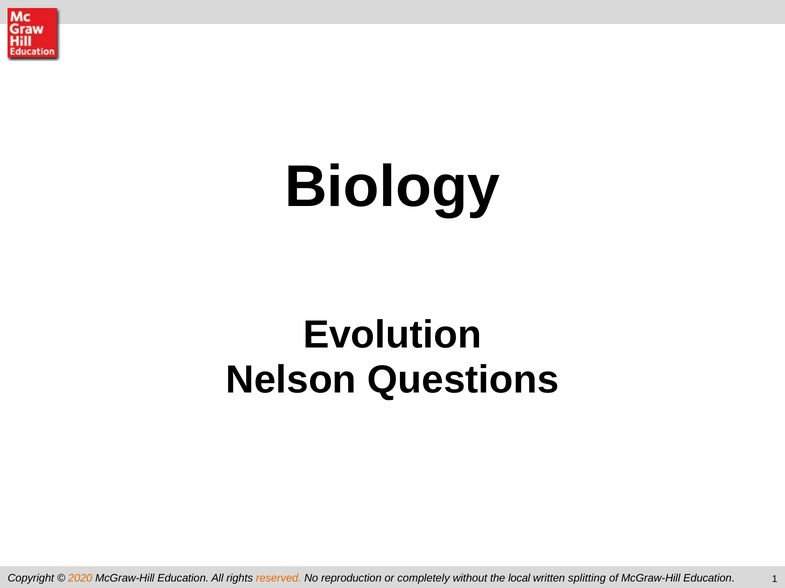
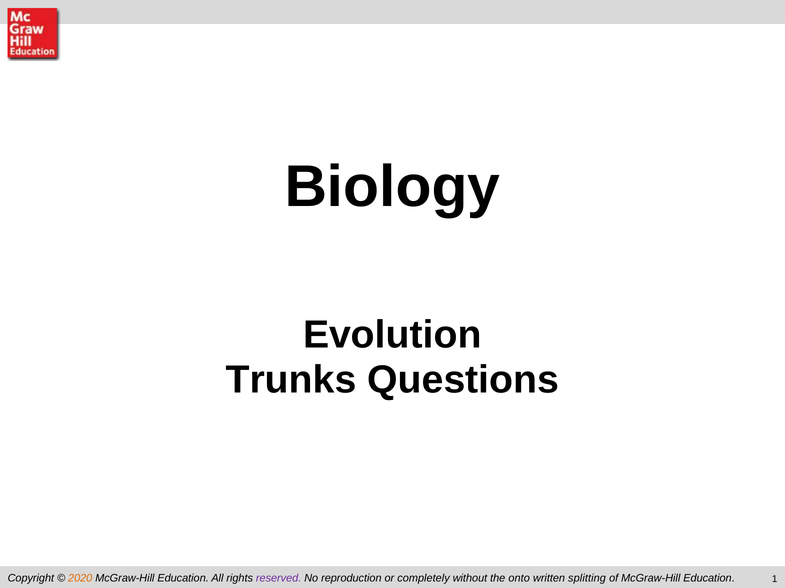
Nelson: Nelson -> Trunks (291, 381)
reserved colour: orange -> purple (279, 579)
local: local -> onto (519, 579)
